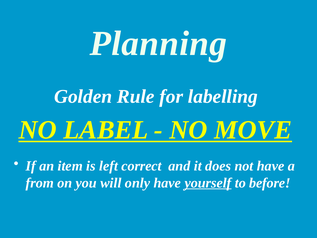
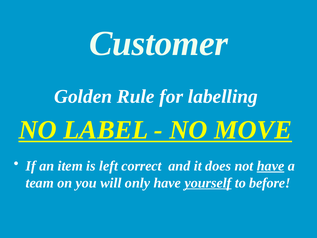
Planning: Planning -> Customer (159, 43)
have underline: none -> present (271, 166)
from: from -> team (40, 183)
